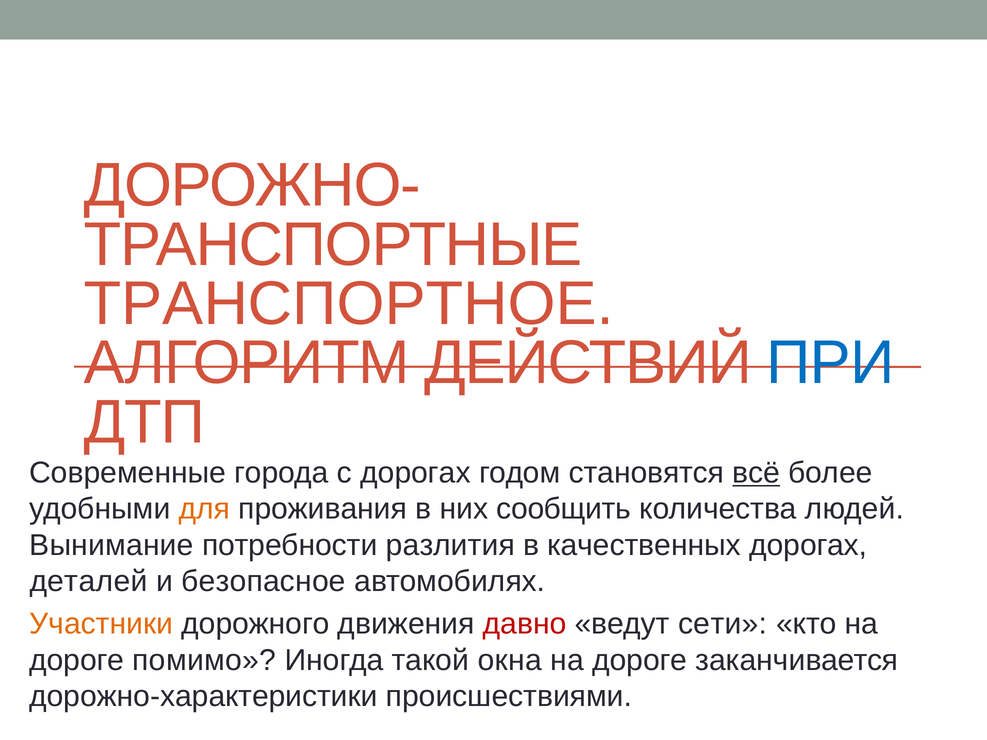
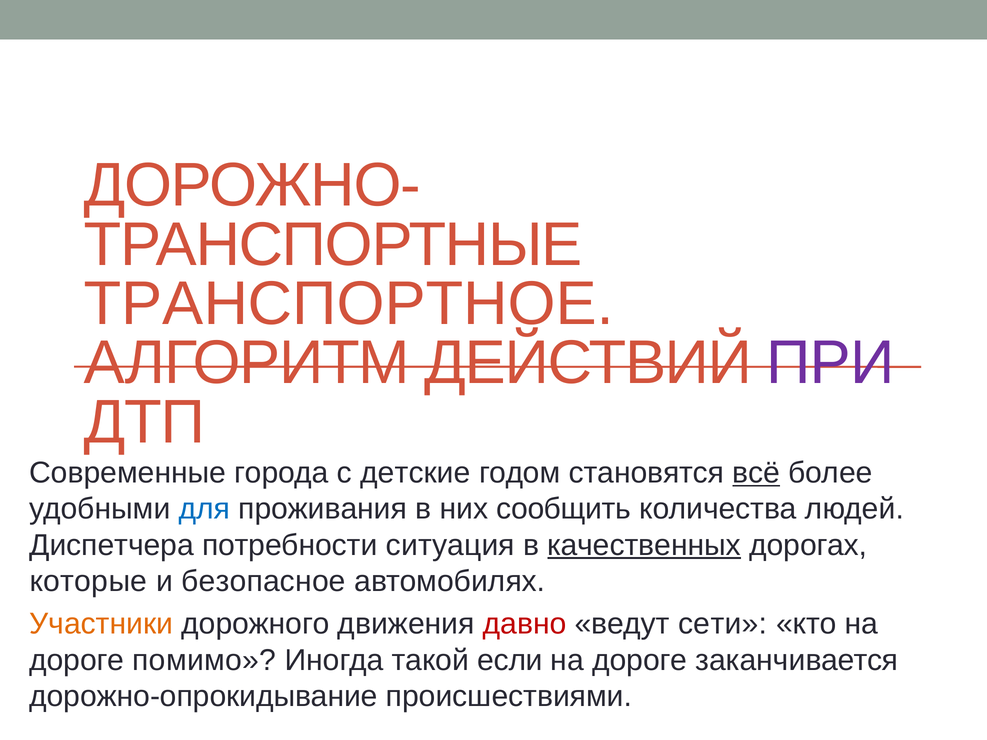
ПРИ colour: blue -> purple (830, 363)
с дорогах: дорогах -> детские (415, 473)
для colour: orange -> blue (204, 509)
Вынимание: Вынимание -> Диспетчера (112, 545)
разлития: разлития -> ситуация (450, 545)
качественных underline: none -> present (644, 545)
деталей: деталей -> которые (88, 582)
окна: окна -> если (510, 660)
дорожно-характеристики: дорожно-характеристики -> дорожно-опрокидывание (203, 697)
